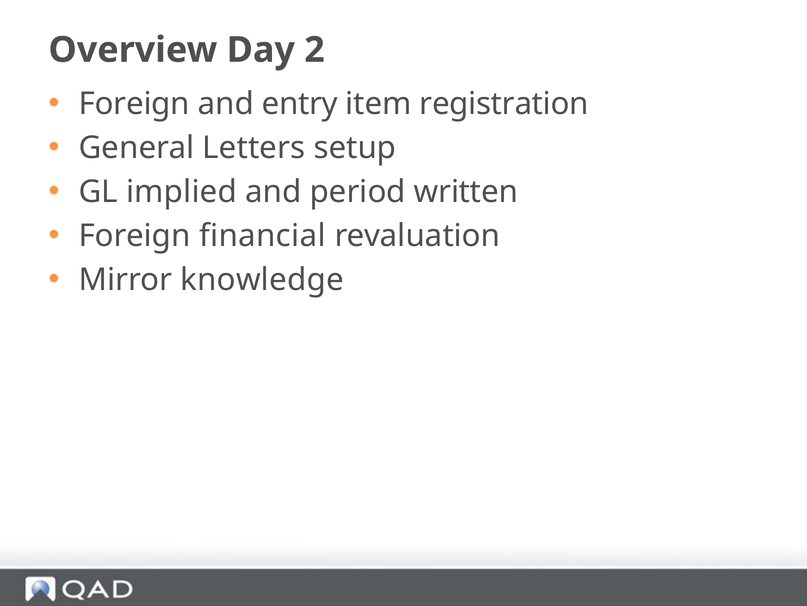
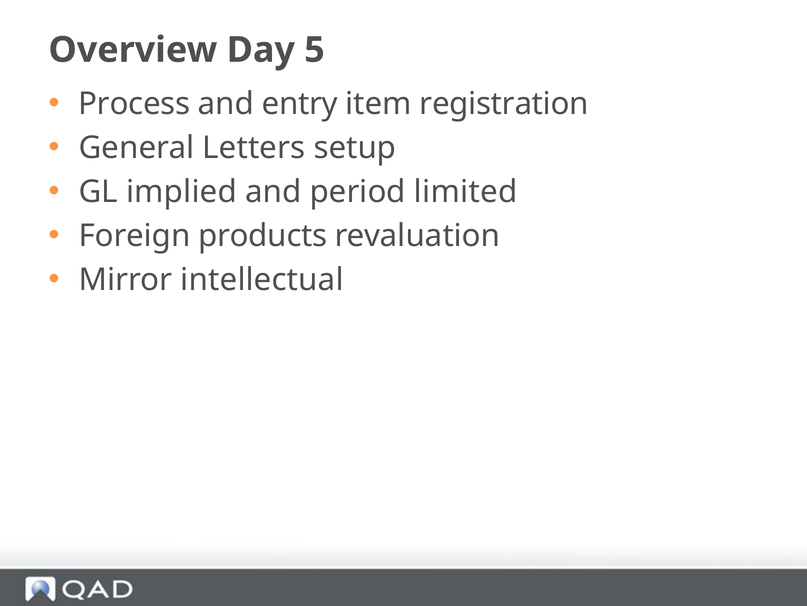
2: 2 -> 5 (314, 50)
Foreign: Foreign -> Process (134, 104)
written: written -> limited (466, 192)
financial: financial -> products (263, 236)
knowledge: knowledge -> intellectual (262, 280)
